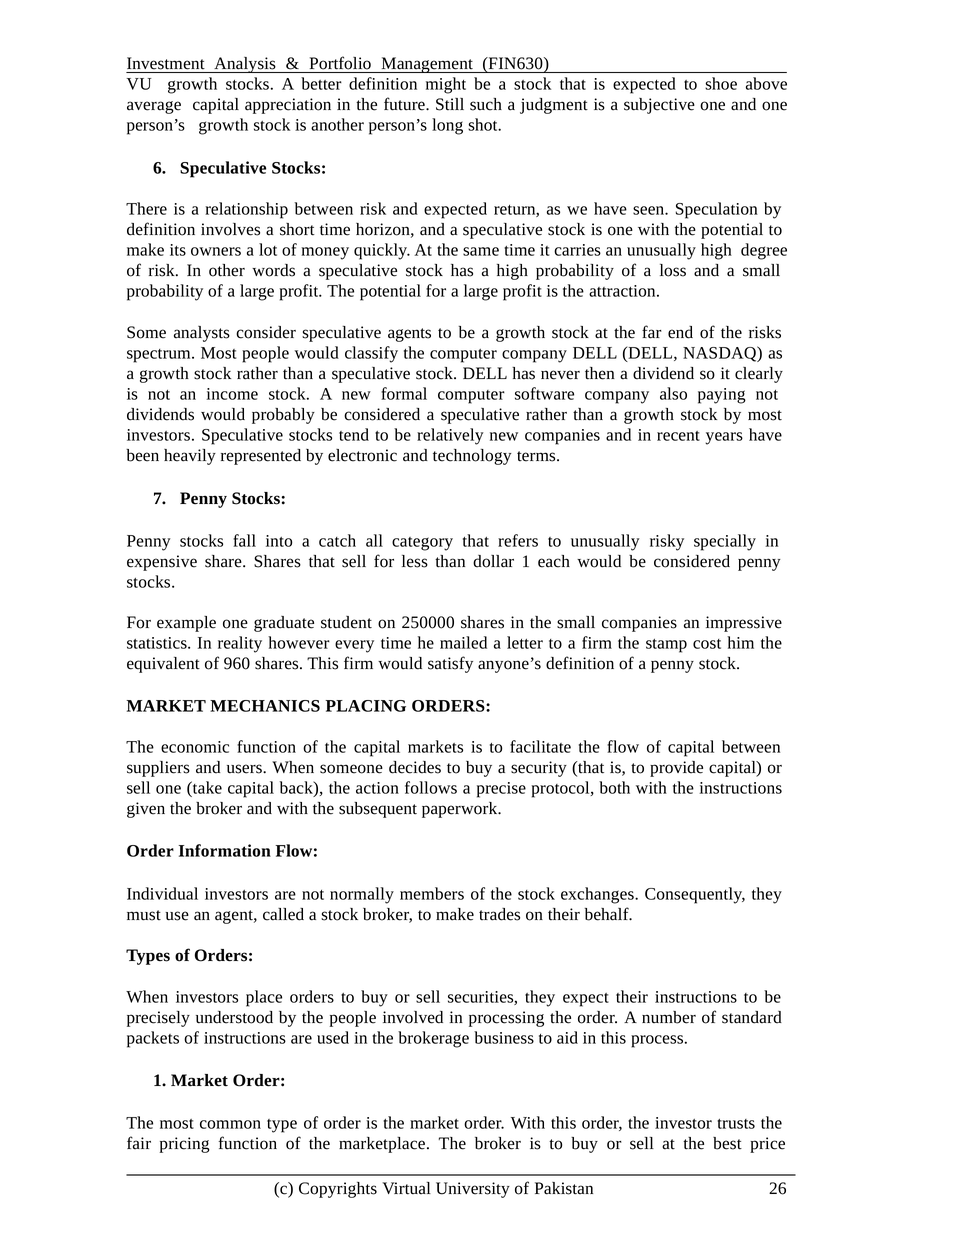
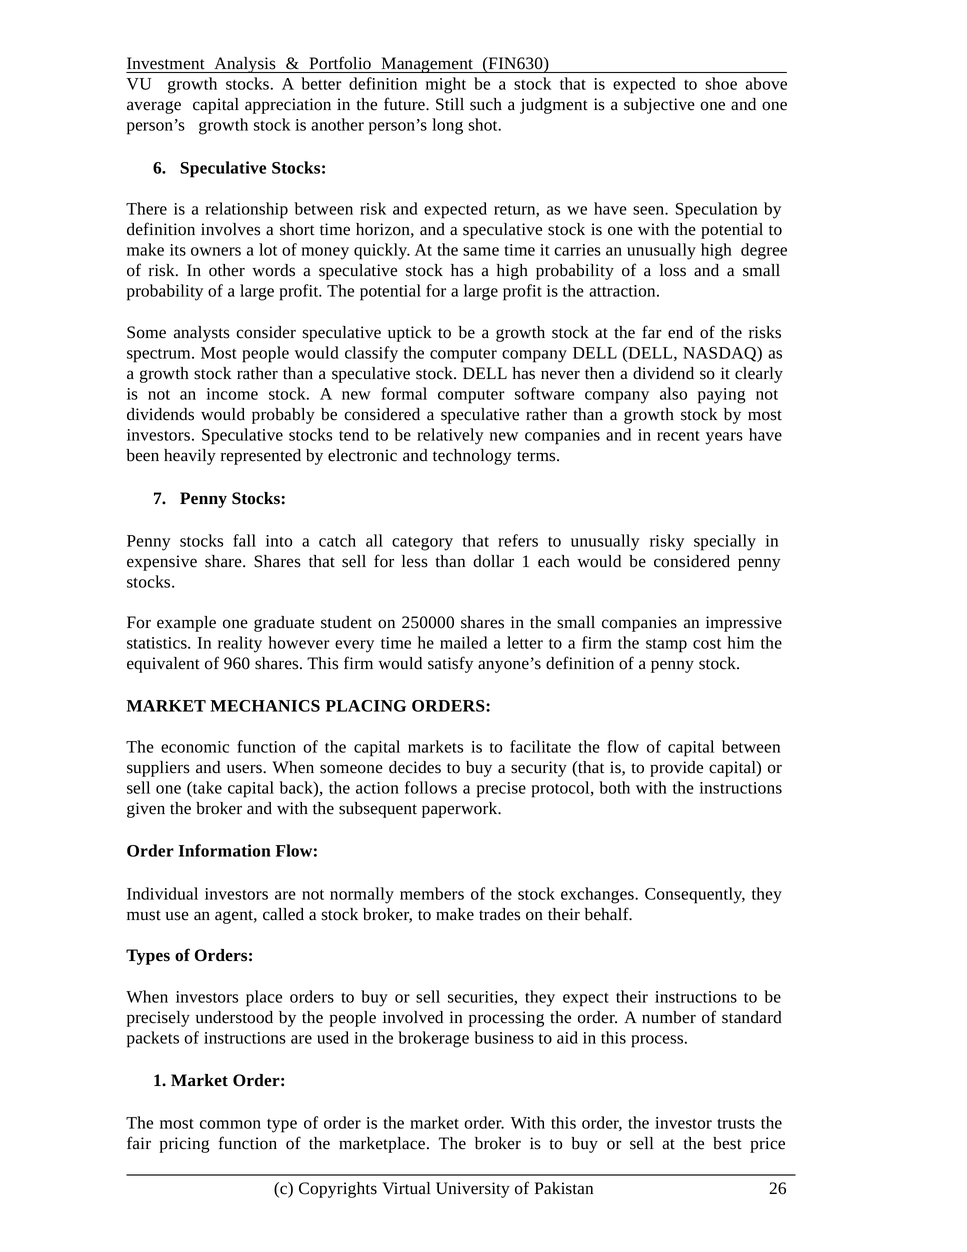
agents: agents -> uptick (410, 333)
